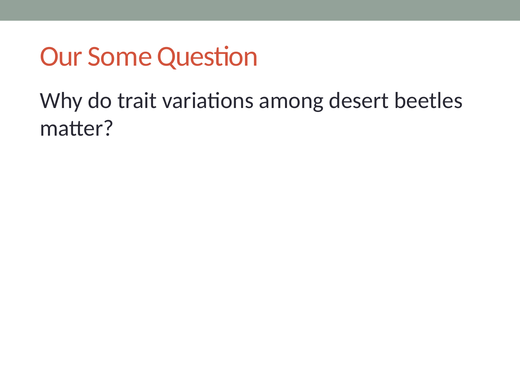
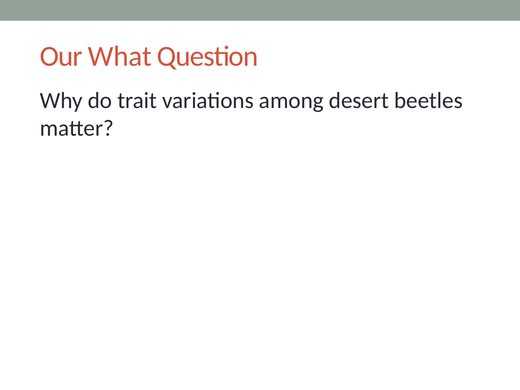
Some: Some -> What (120, 56)
